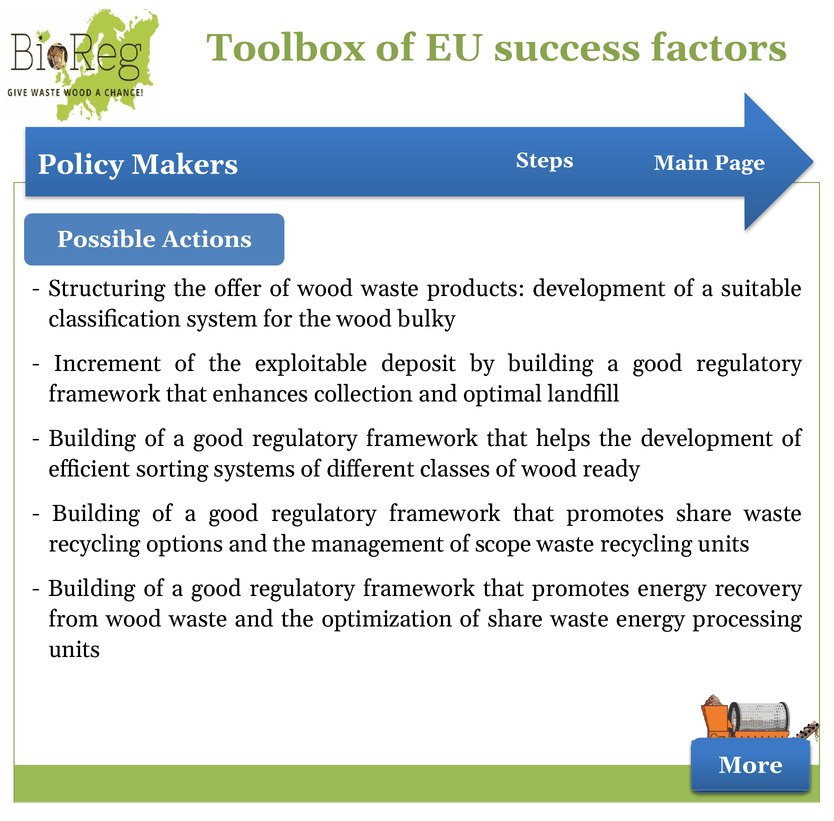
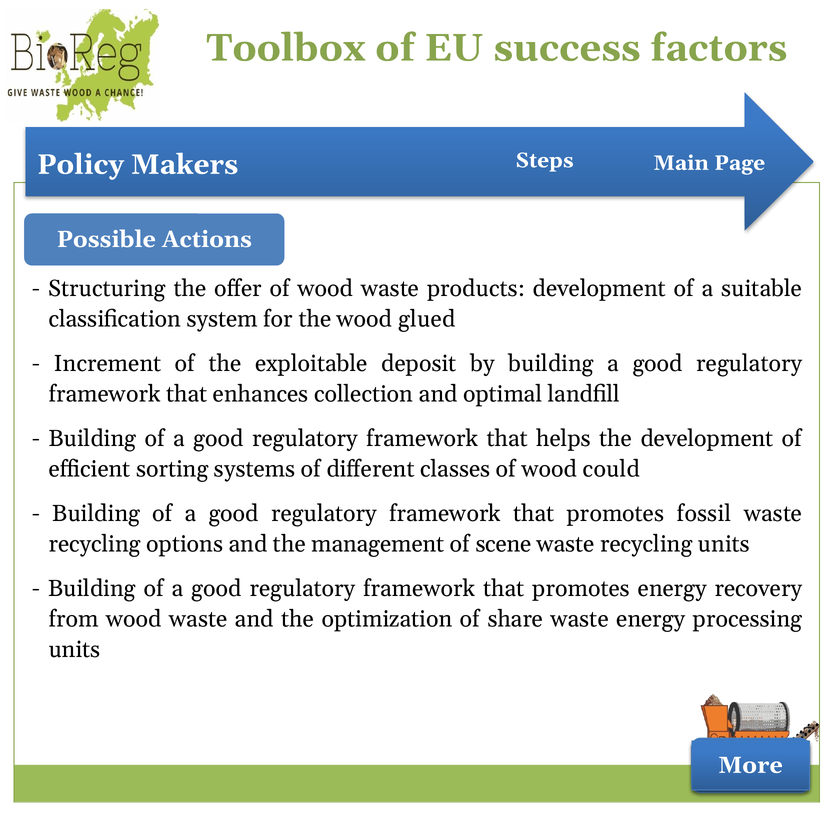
bulky: bulky -> glued (427, 319)
ready: ready -> could (611, 469)
promotes share: share -> fossil (704, 514)
scope: scope -> scene (503, 544)
